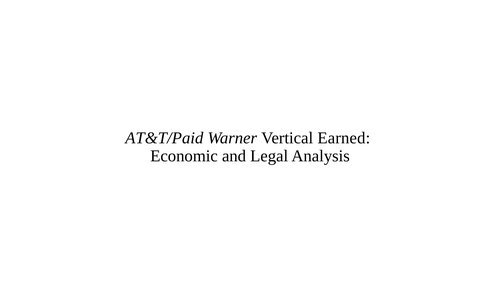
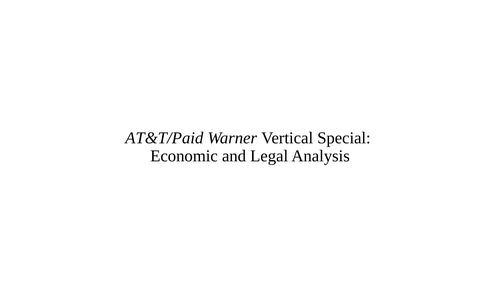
Earned: Earned -> Special (344, 138)
